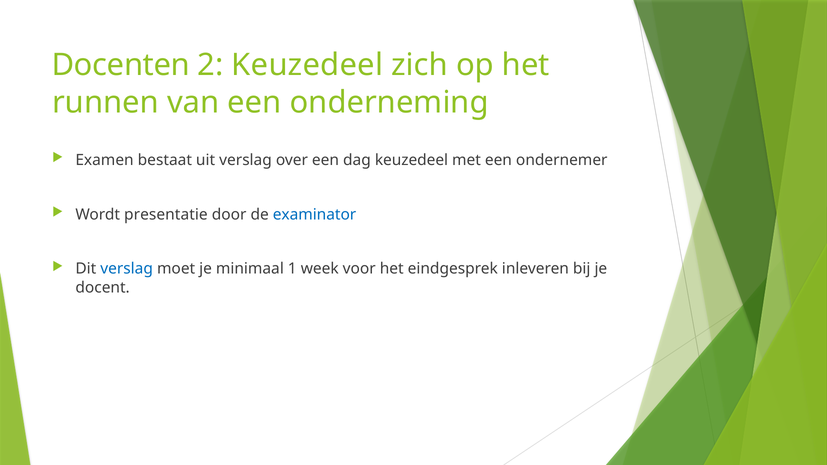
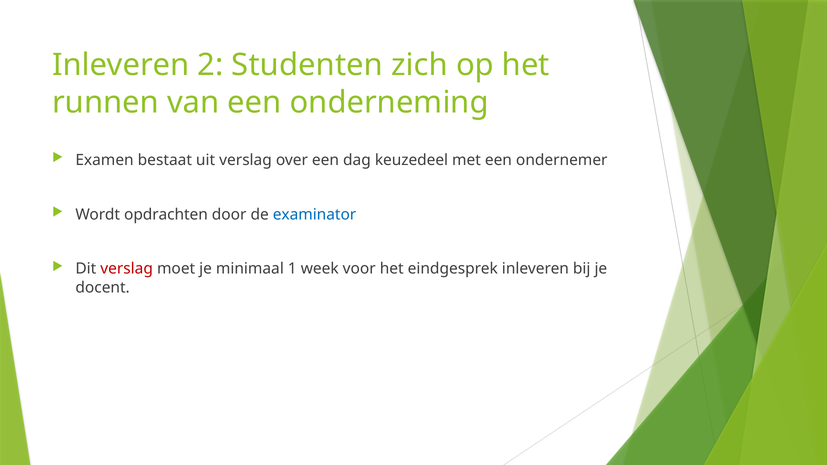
Docenten: Docenten -> Inleveren (121, 65)
2 Keuzedeel: Keuzedeel -> Studenten (307, 65)
presentatie: presentatie -> opdrachten (166, 215)
verslag colour: blue -> red (127, 269)
